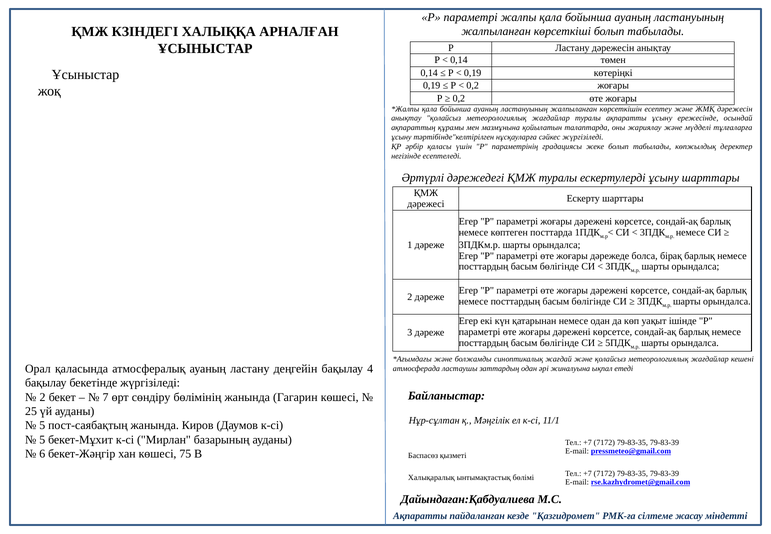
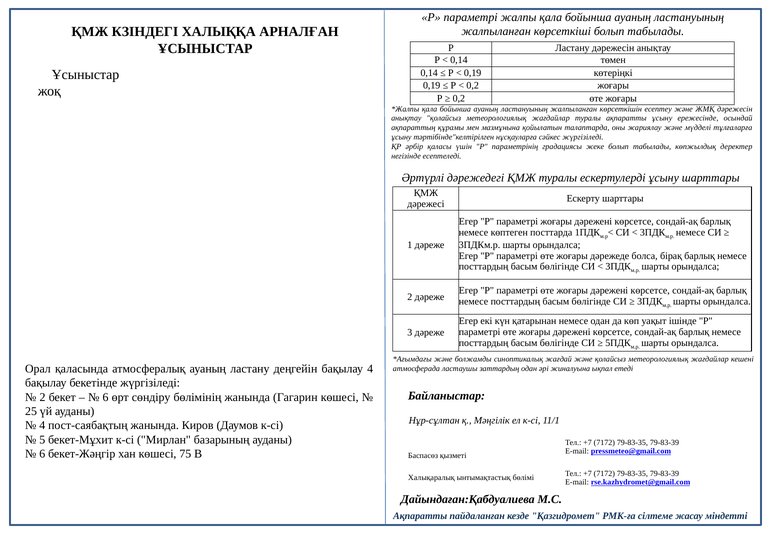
7: 7 -> 6 (106, 397)
5: 5 -> 4 (42, 425)
